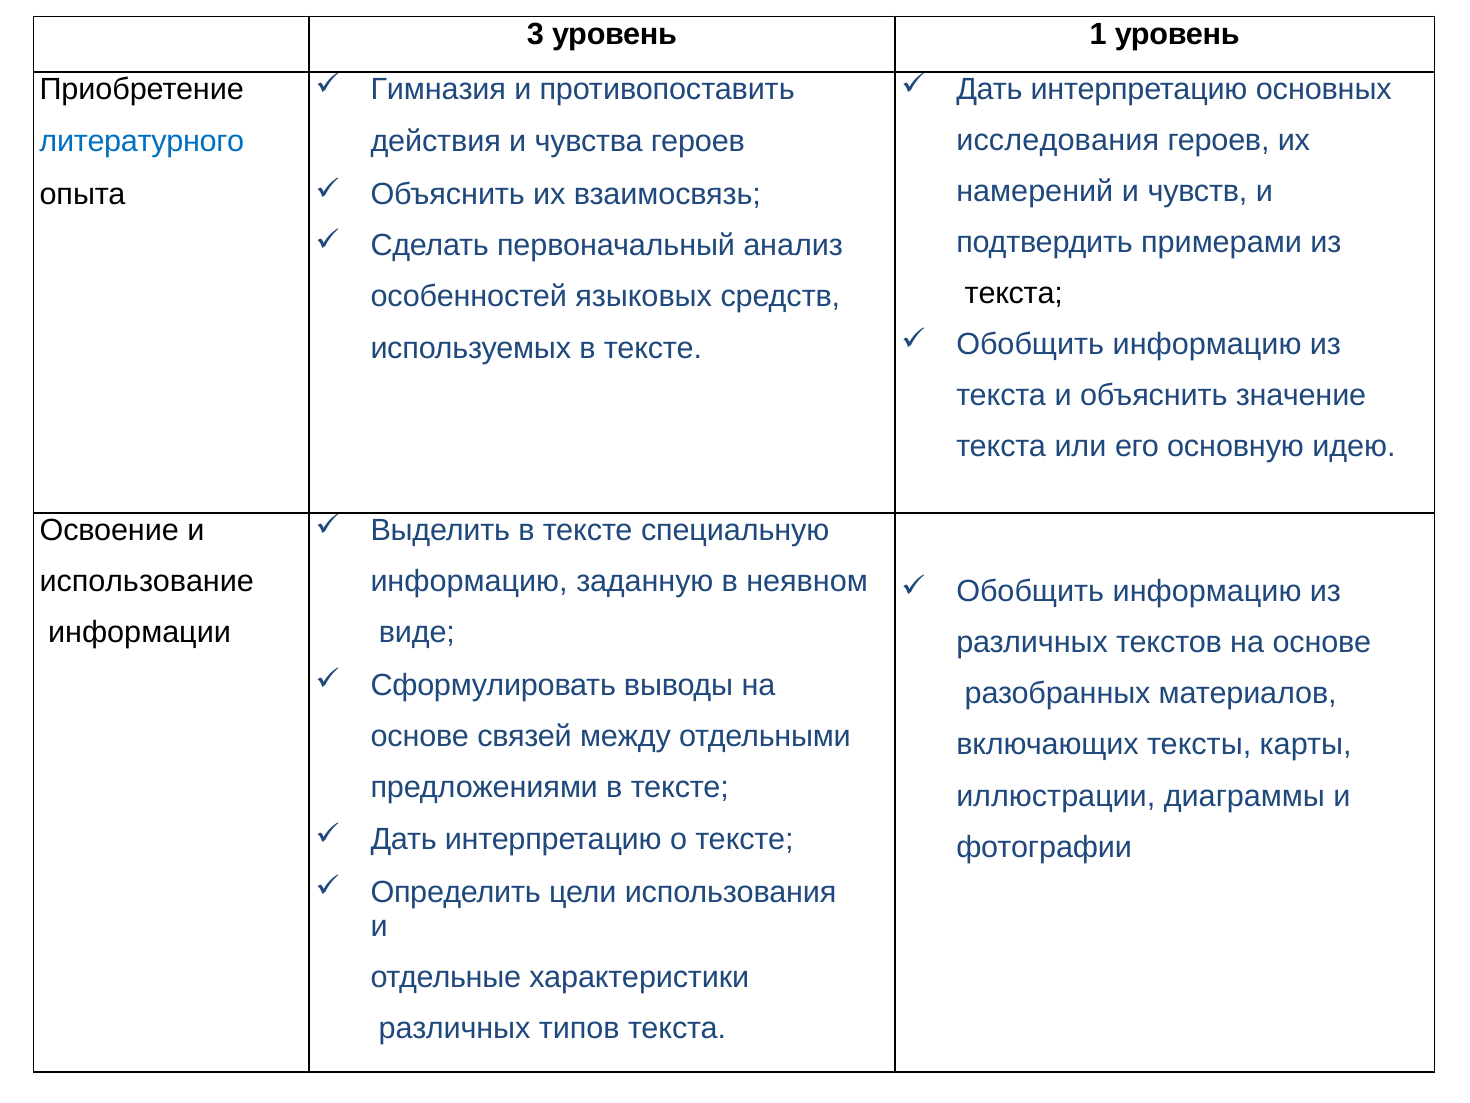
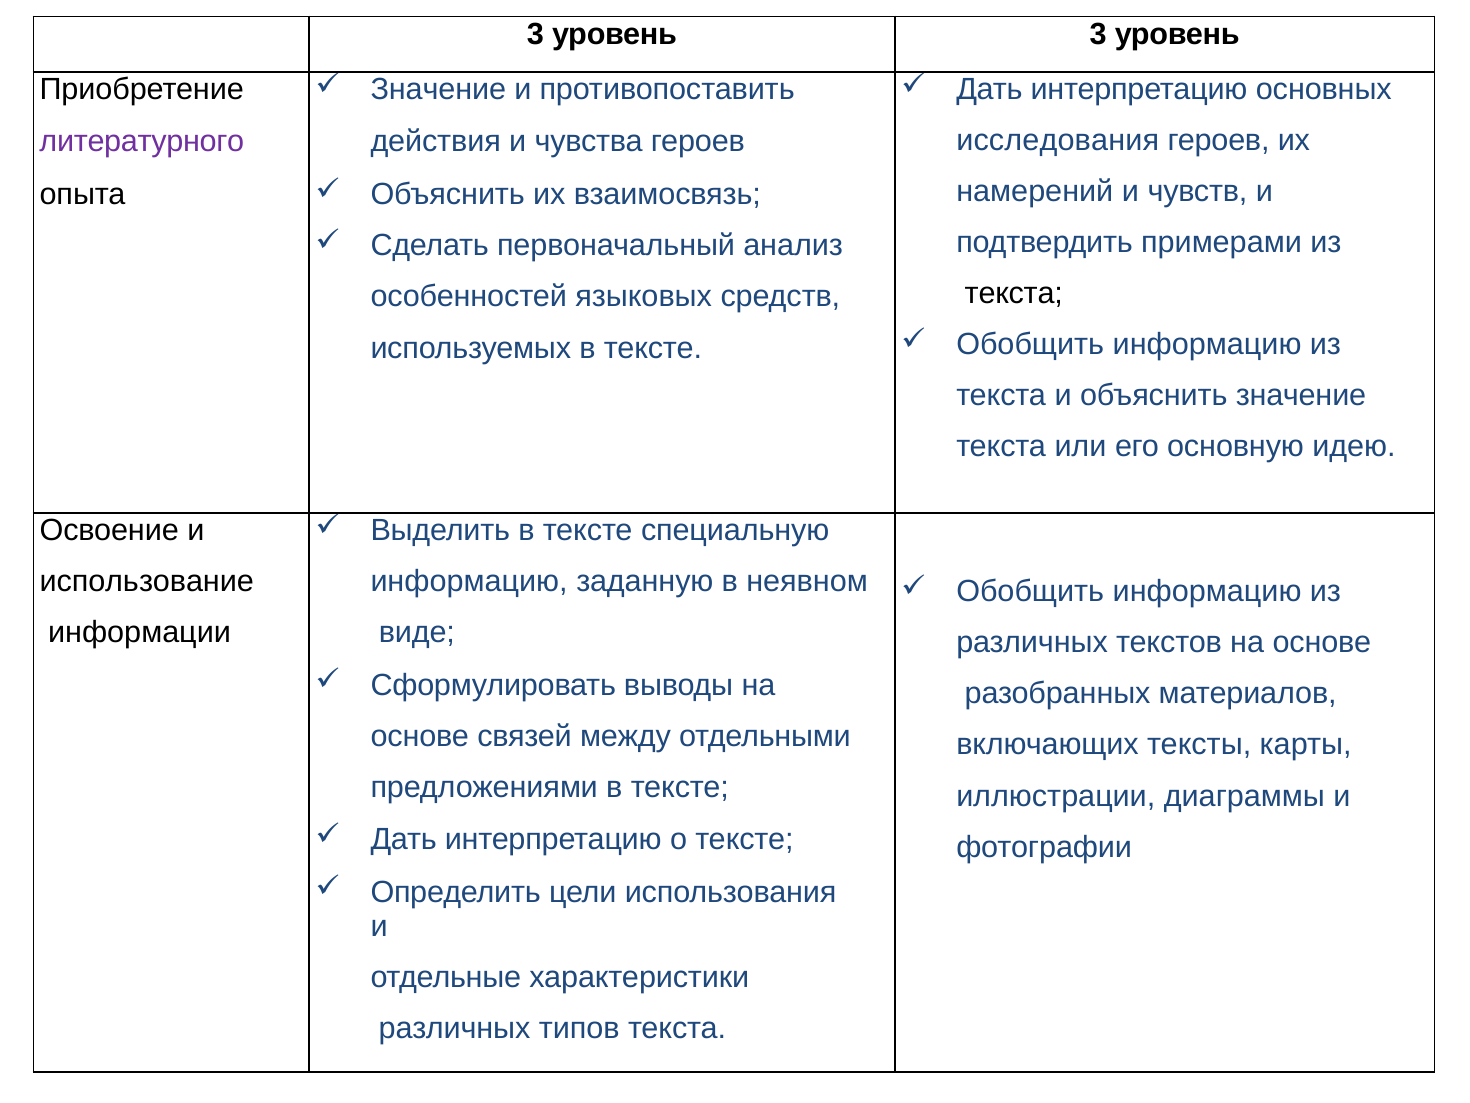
уровень 1: 1 -> 3 (1098, 34)
Гимназия: Гимназия -> Значение (438, 89)
литературного colour: blue -> purple (142, 142)
